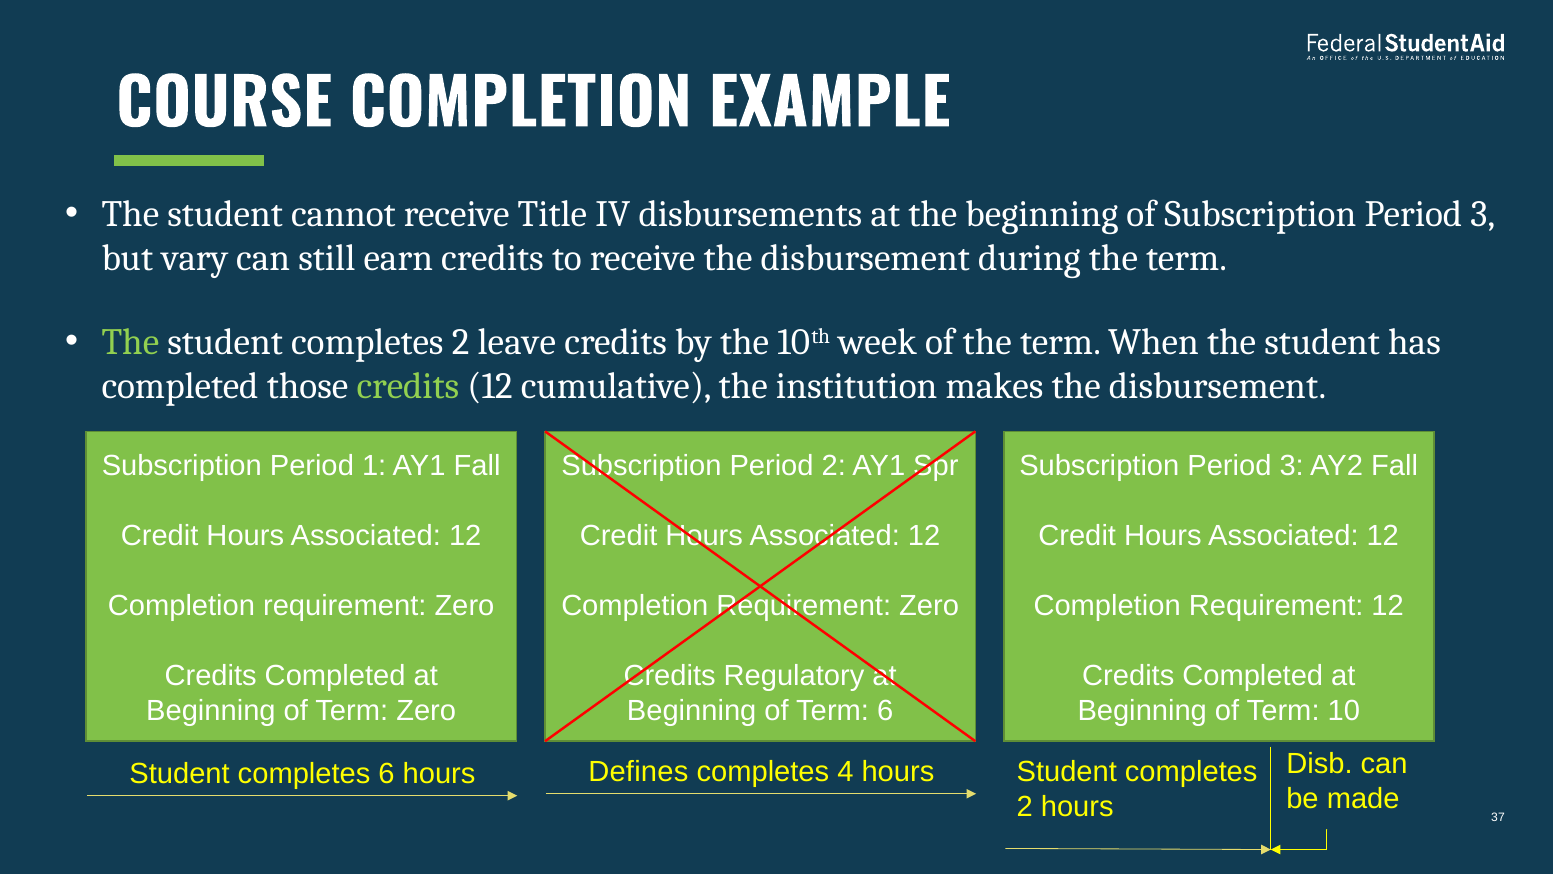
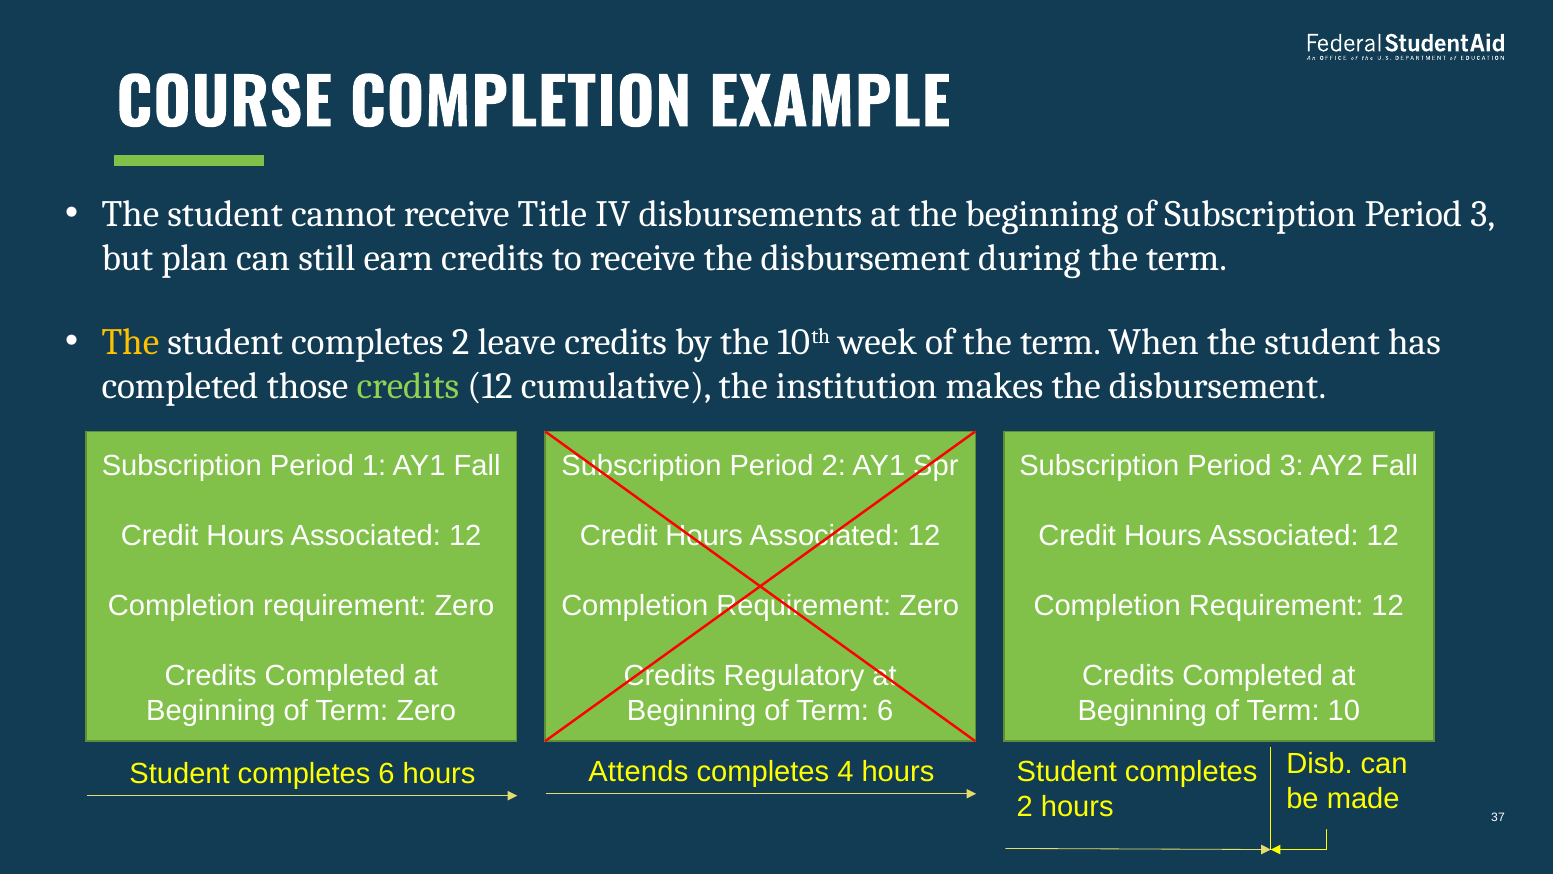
vary: vary -> plan (195, 258)
The colour: light green -> yellow (130, 342)
Defines: Defines -> Attends (638, 772)
